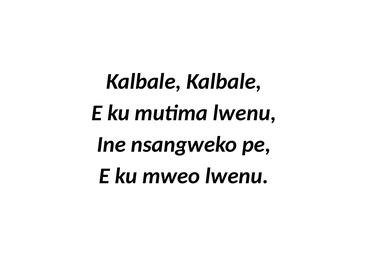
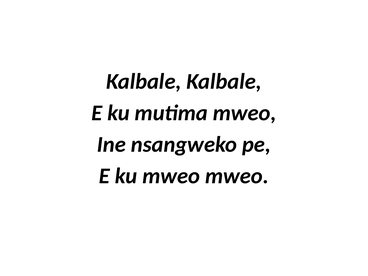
mutima lwenu: lwenu -> mweo (245, 113)
mweo lwenu: lwenu -> mweo (237, 176)
